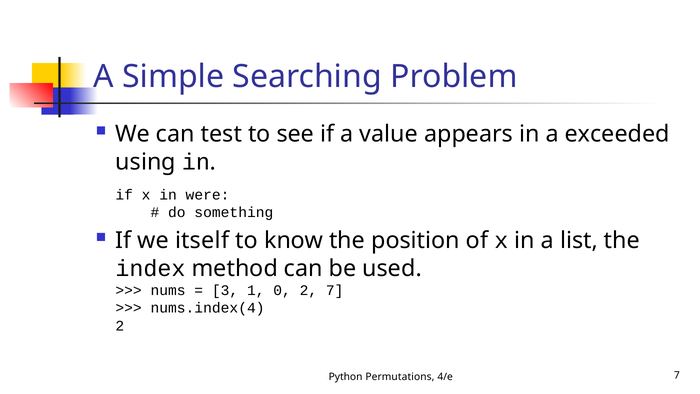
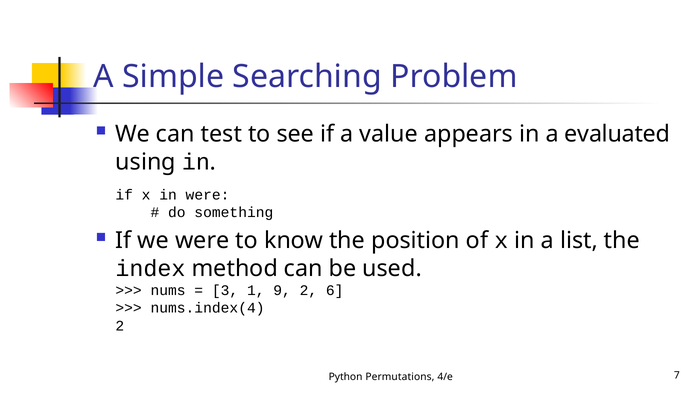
exceeded: exceeded -> evaluated (617, 134)
we itself: itself -> were (202, 240)
0: 0 -> 9 (282, 290)
2 7: 7 -> 6 (335, 290)
